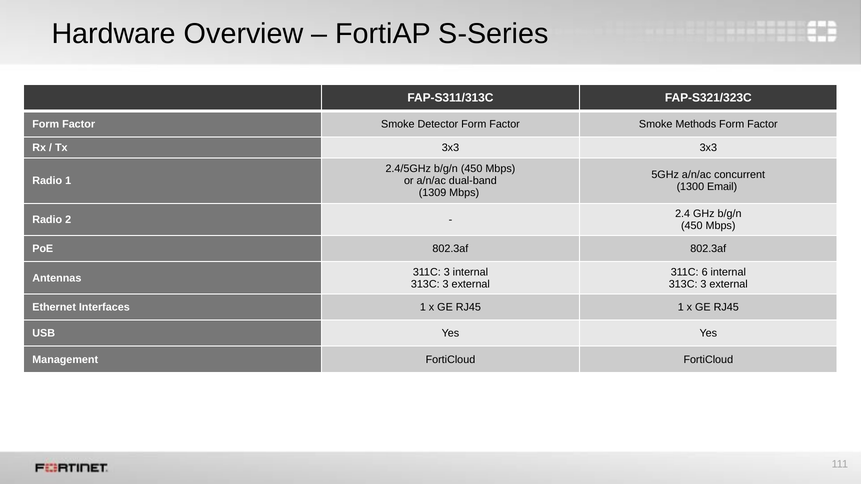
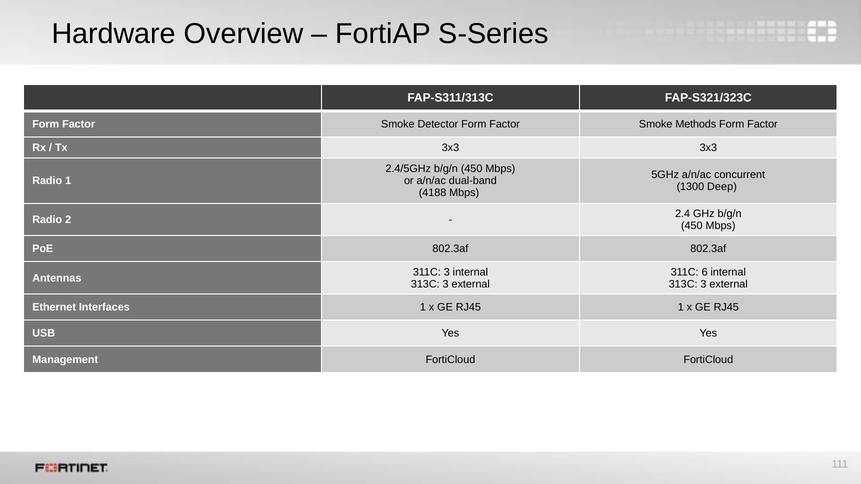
Email: Email -> Deep (722, 187)
1309: 1309 -> 4188 (433, 193)
